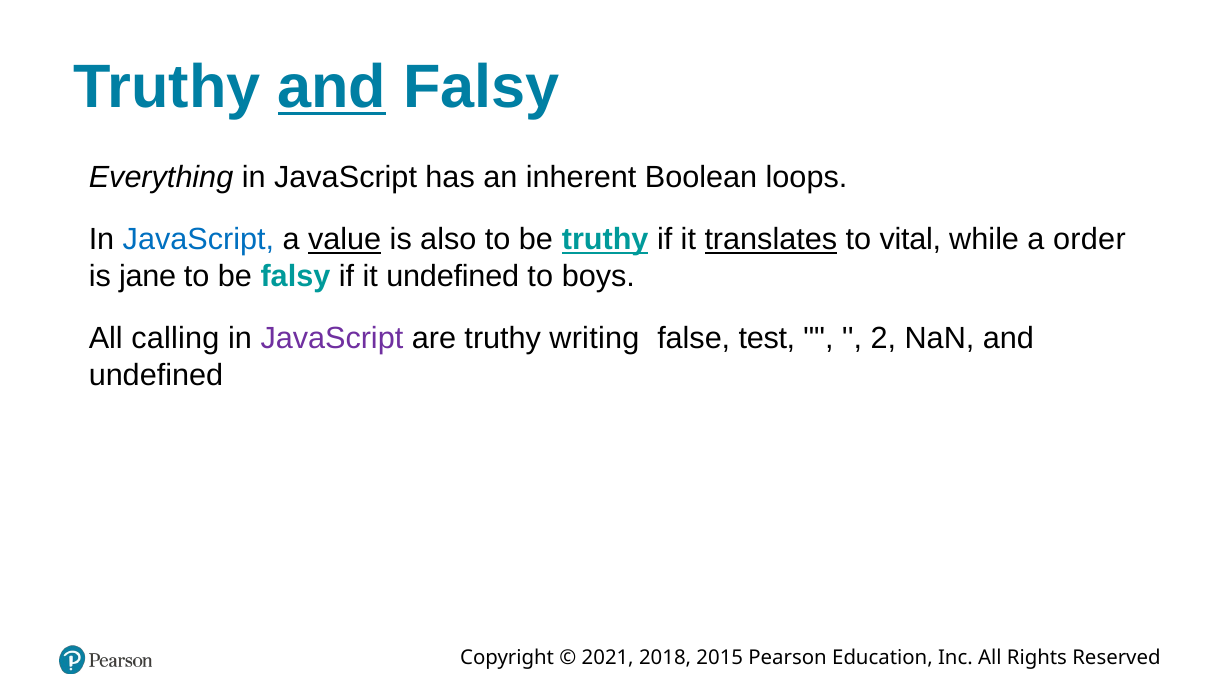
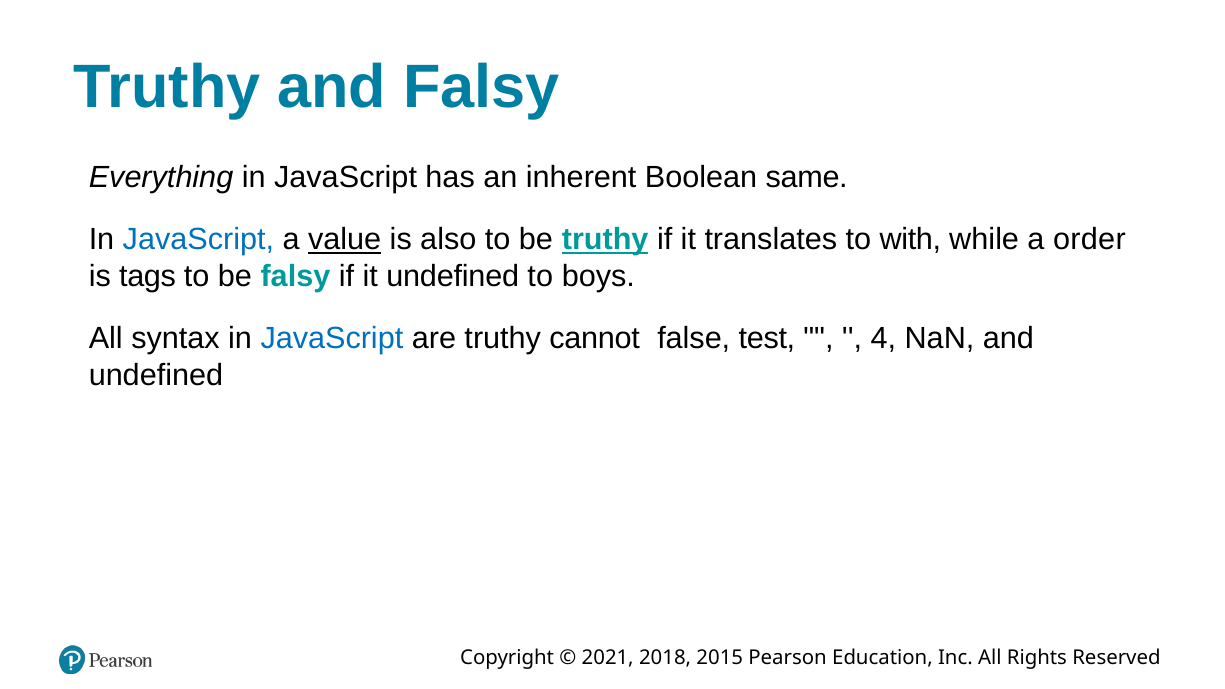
and underline: present -> none (332, 87)
loops: loops -> same (807, 178)
translates underline: present -> none (771, 240)
vital: vital -> with (910, 240)
jane: jane -> tags (148, 277)
calling: calling -> syntax (175, 339)
JavaScript colour: purple -> blue (332, 339)
writing: writing -> cannot (595, 339)
2: 2 -> 4 (883, 339)
